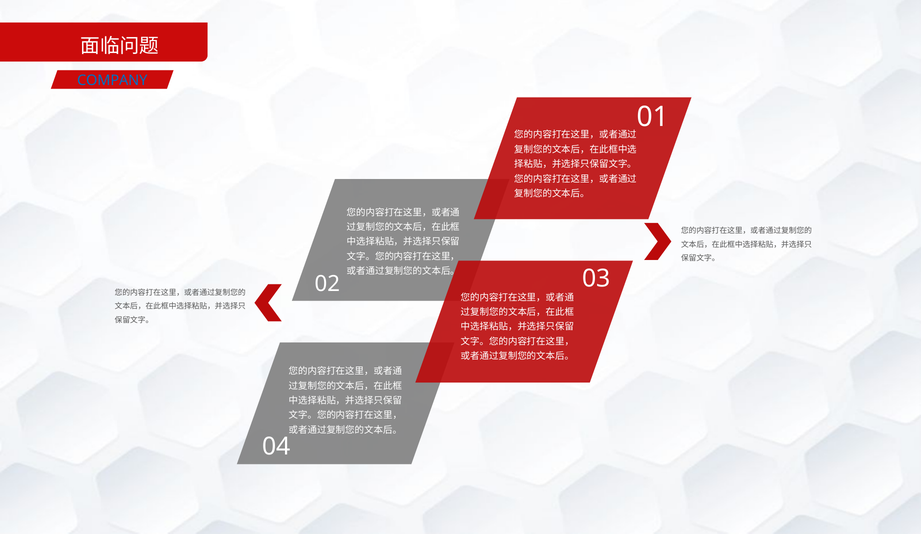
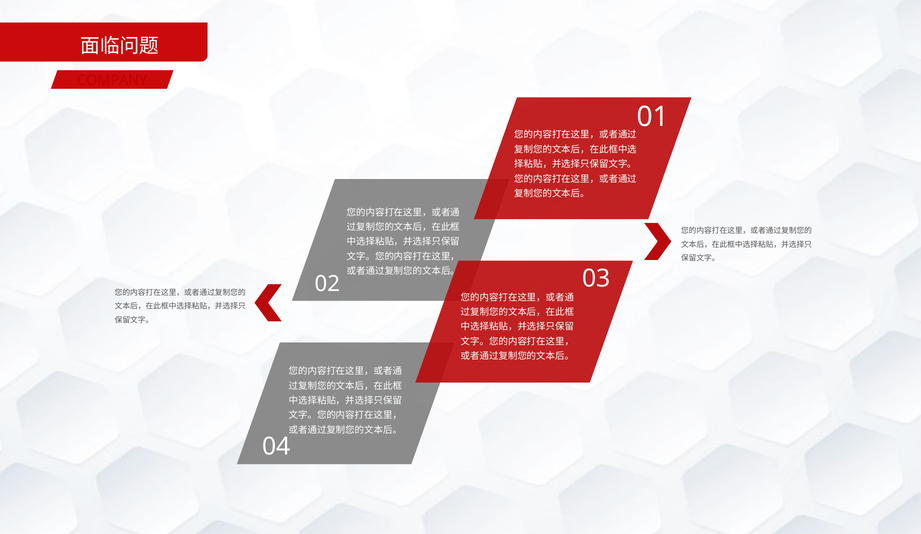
COMPANY colour: blue -> red (112, 80)
